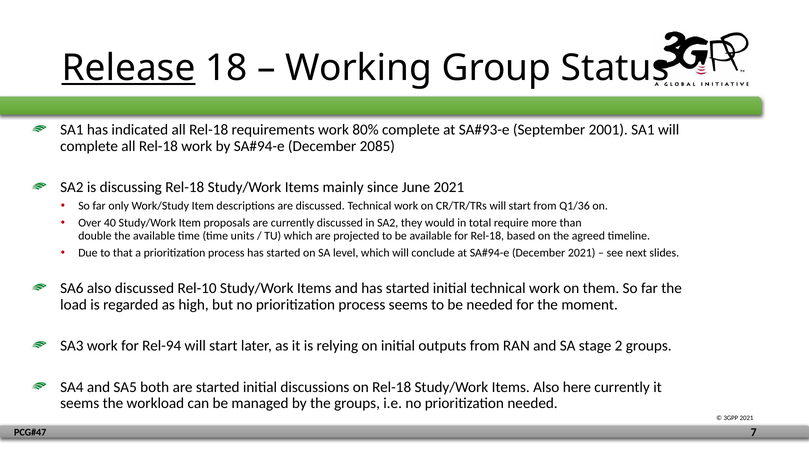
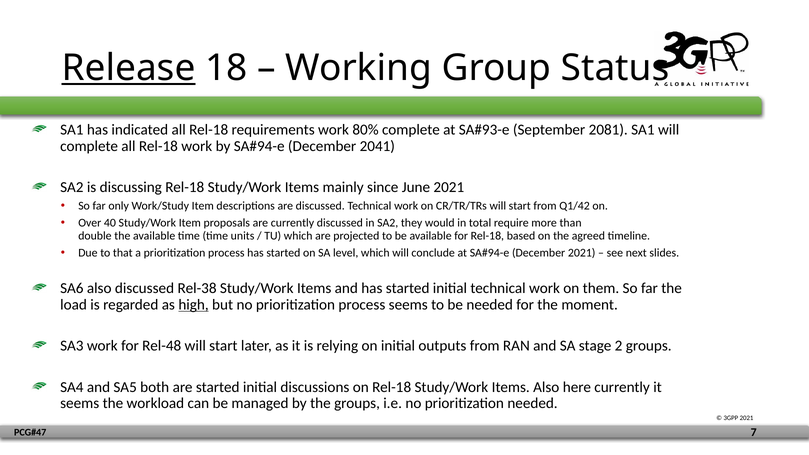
2001: 2001 -> 2081 (608, 130)
2085: 2085 -> 2041 (377, 146)
Q1/36: Q1/36 -> Q1/42 (575, 206)
Rel-10: Rel-10 -> Rel-38 (197, 288)
high underline: none -> present (194, 305)
Rel-94: Rel-94 -> Rel-48 (162, 346)
